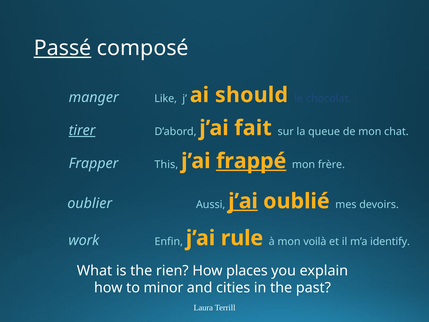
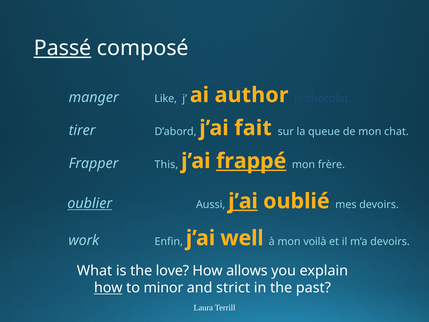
should: should -> author (252, 95)
tirer underline: present -> none (82, 130)
oublier underline: none -> present (90, 203)
rule: rule -> well (242, 238)
m’a identify: identify -> devoirs (390, 241)
rien: rien -> love (172, 270)
places: places -> allows (247, 270)
how underline: none -> present (108, 288)
cities: cities -> strict (233, 288)
